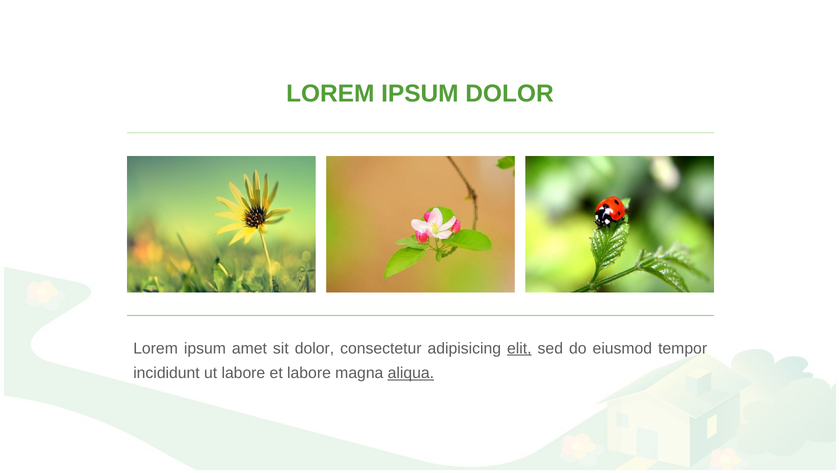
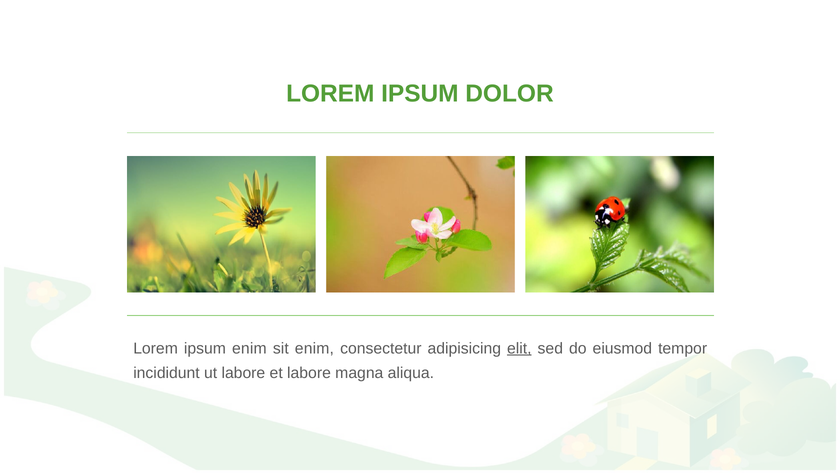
ipsum amet: amet -> enim (249, 348)
sit dolor: dolor -> enim (314, 348)
aliqua underline: present -> none (411, 373)
